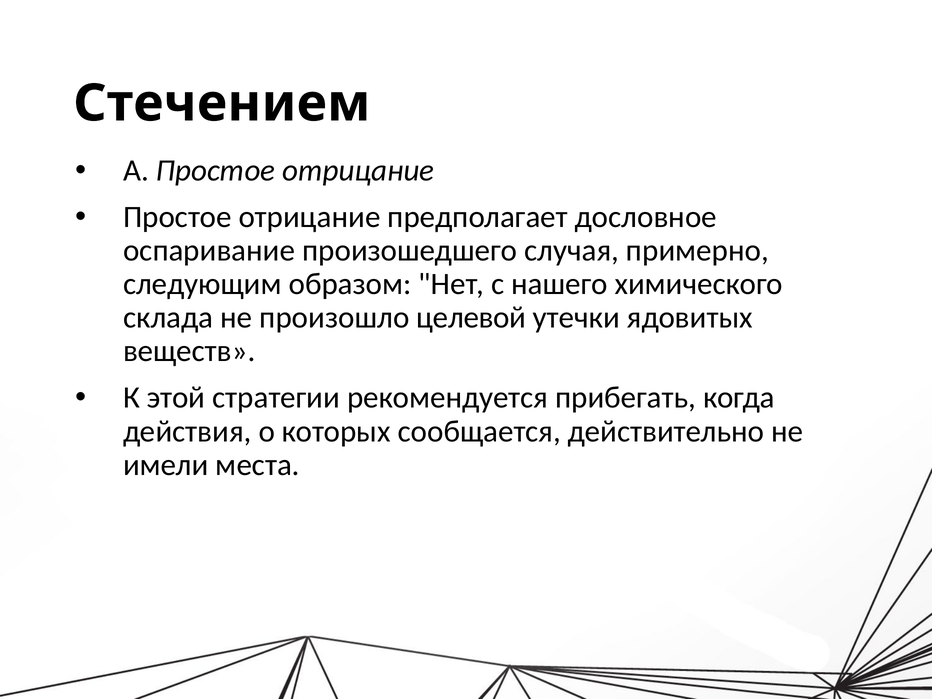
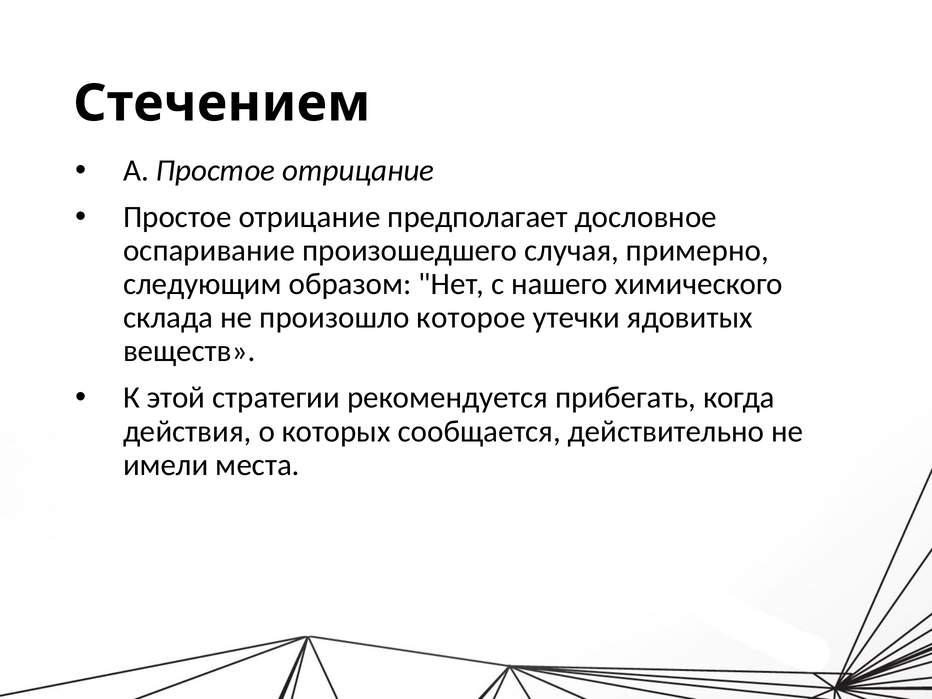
целевой: целевой -> которое (471, 318)
